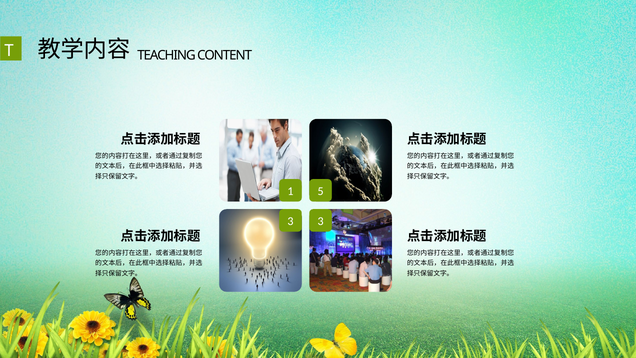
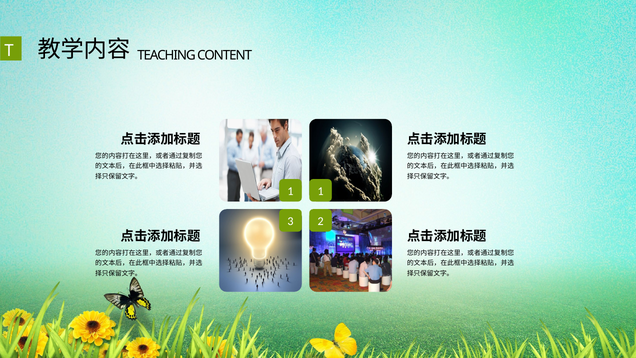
1 5: 5 -> 1 (321, 191)
3 3: 3 -> 2 (321, 221)
